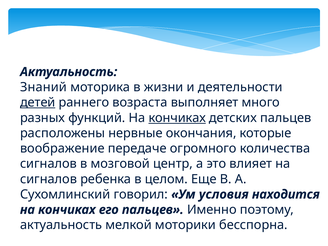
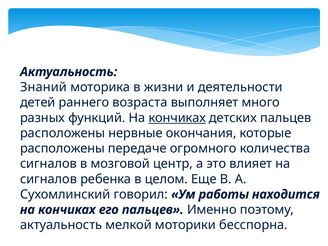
детей underline: present -> none (38, 103)
воображение: воображение -> расположены (62, 148)
условия: условия -> работы (224, 194)
